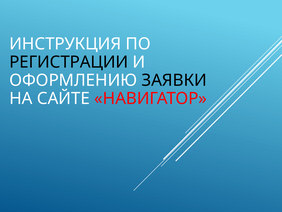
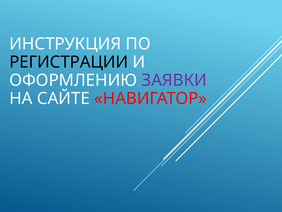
ЗАЯВКИ colour: black -> purple (174, 80)
